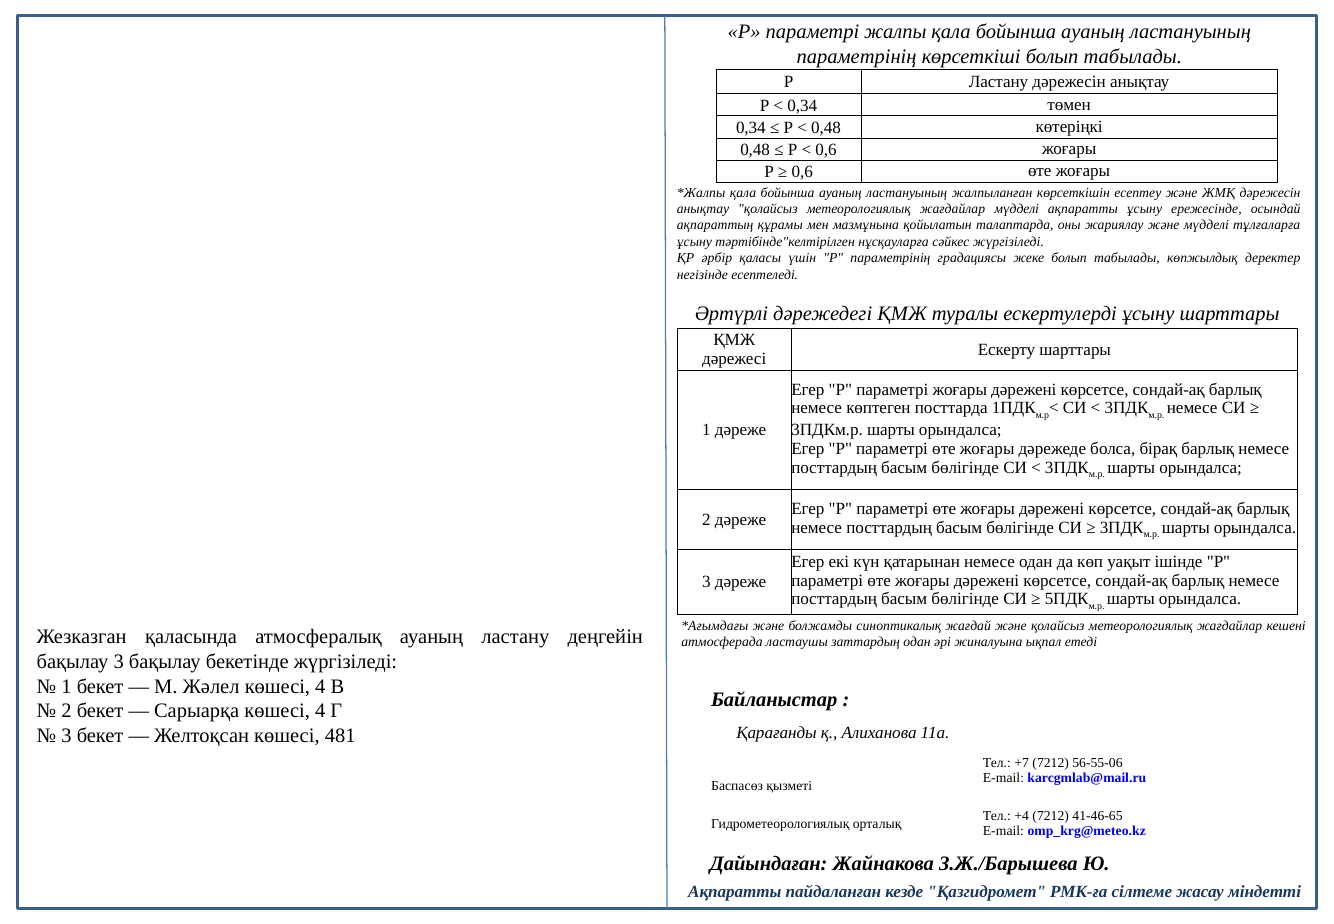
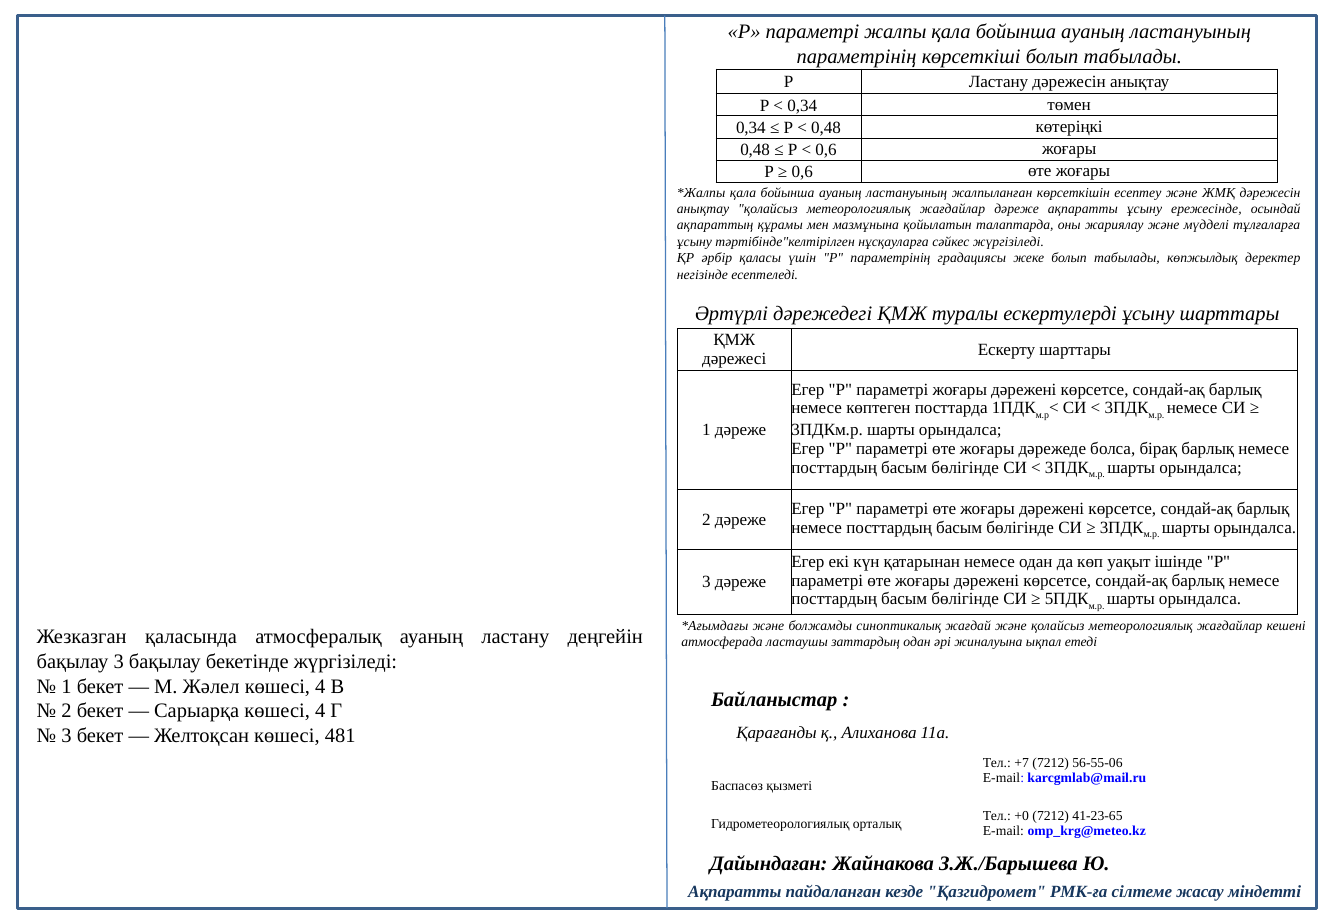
жағдайлар мүдделі: мүдделі -> дәреже (1017, 209)
+4: +4 -> +0 (1022, 816)
41-46-65: 41-46-65 -> 41-23-65 (1098, 816)
